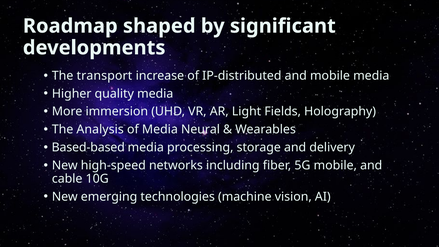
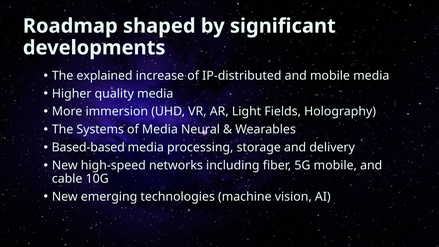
transport: transport -> explained (105, 76)
Analysis: Analysis -> Systems (100, 129)
